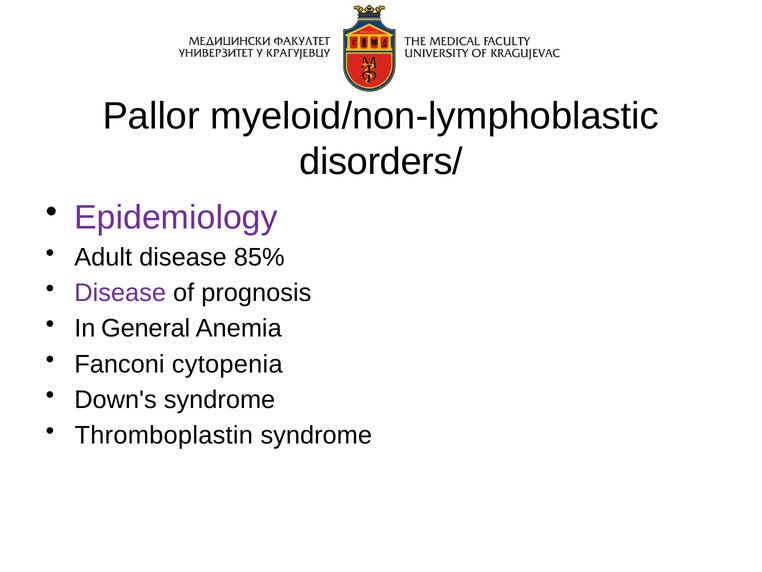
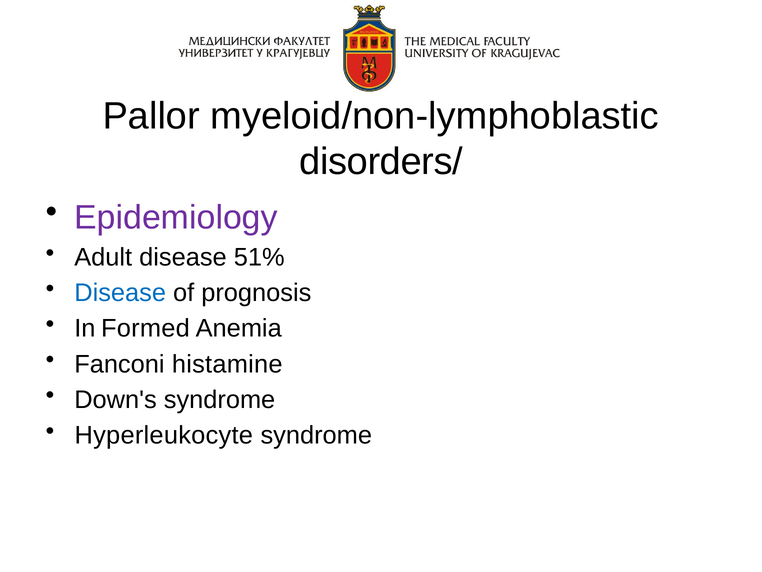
85%: 85% -> 51% (259, 257)
Disease colour: purple -> blue (120, 293)
General: General -> Formed (145, 328)
cytopenia: cytopenia -> histamine (227, 364)
Thromboplastin: Thromboplastin -> Hyperleukocyte (164, 435)
